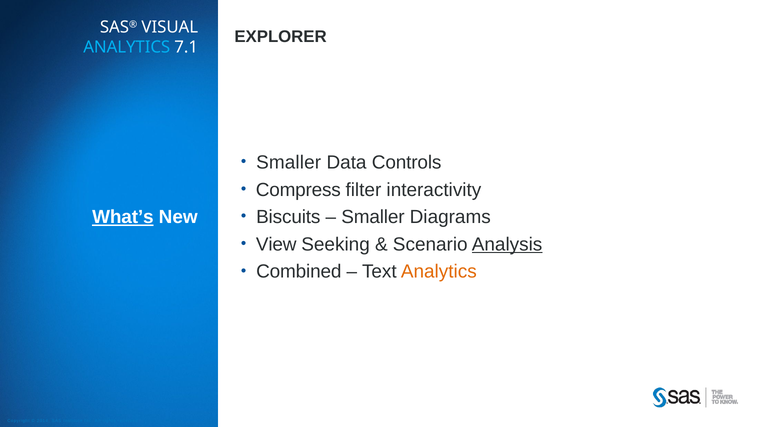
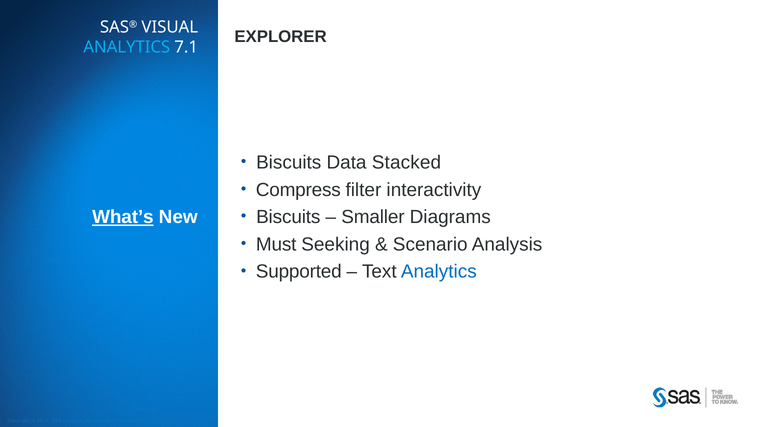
Smaller: Smaller -> Biscuits (289, 162)
Controls: Controls -> Stacked (407, 162)
View: View -> Must (276, 244)
Analysis underline: present -> none (507, 244)
Combined: Combined -> Supported (299, 271)
Analytics colour: orange -> blue (439, 271)
